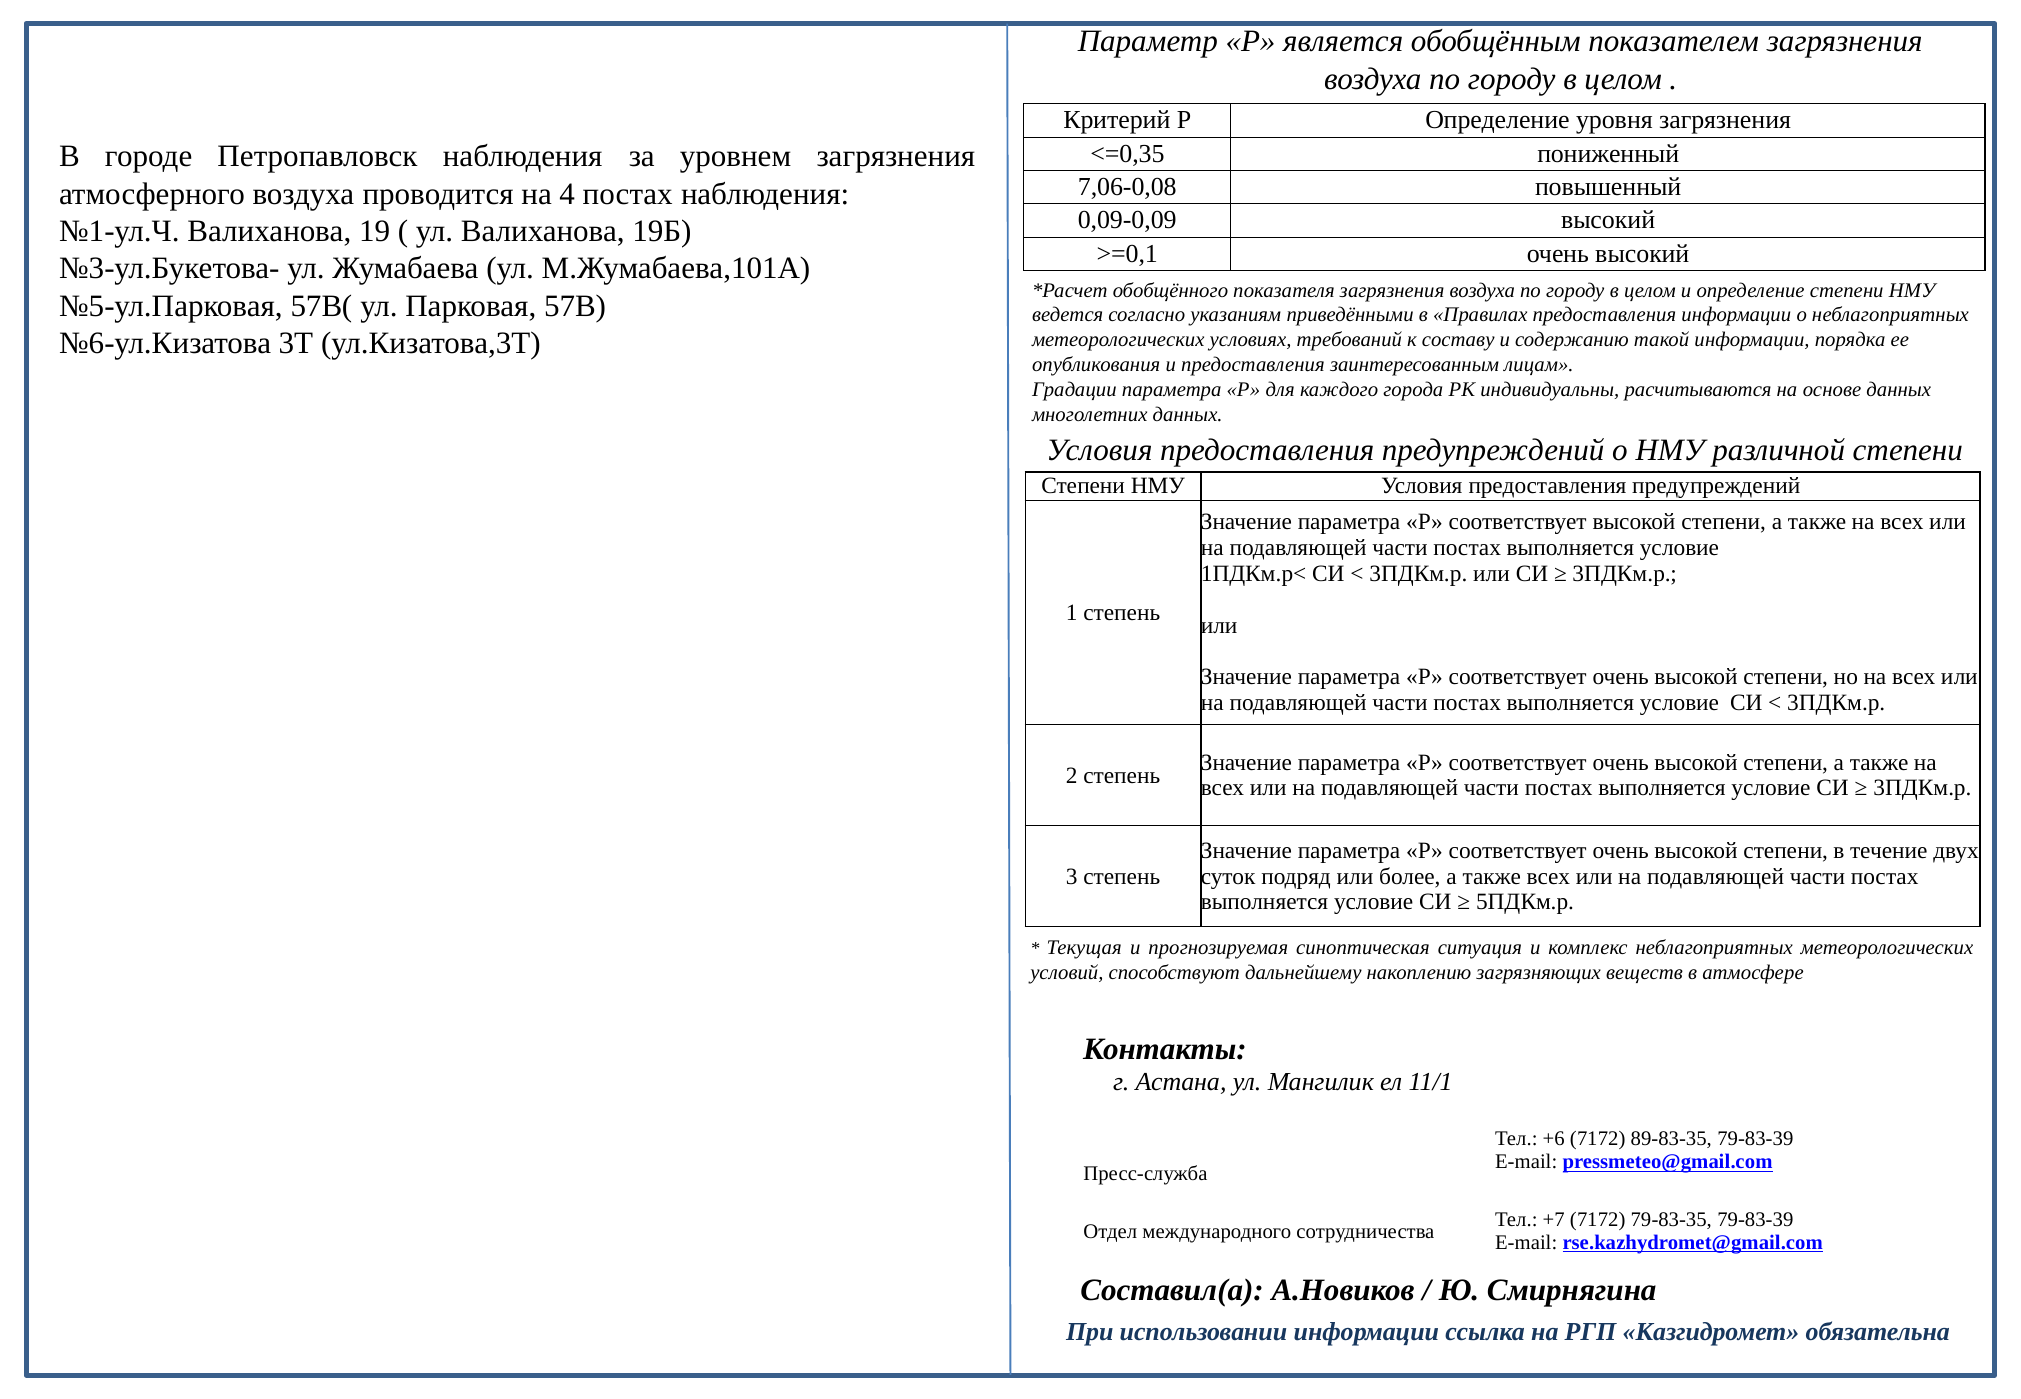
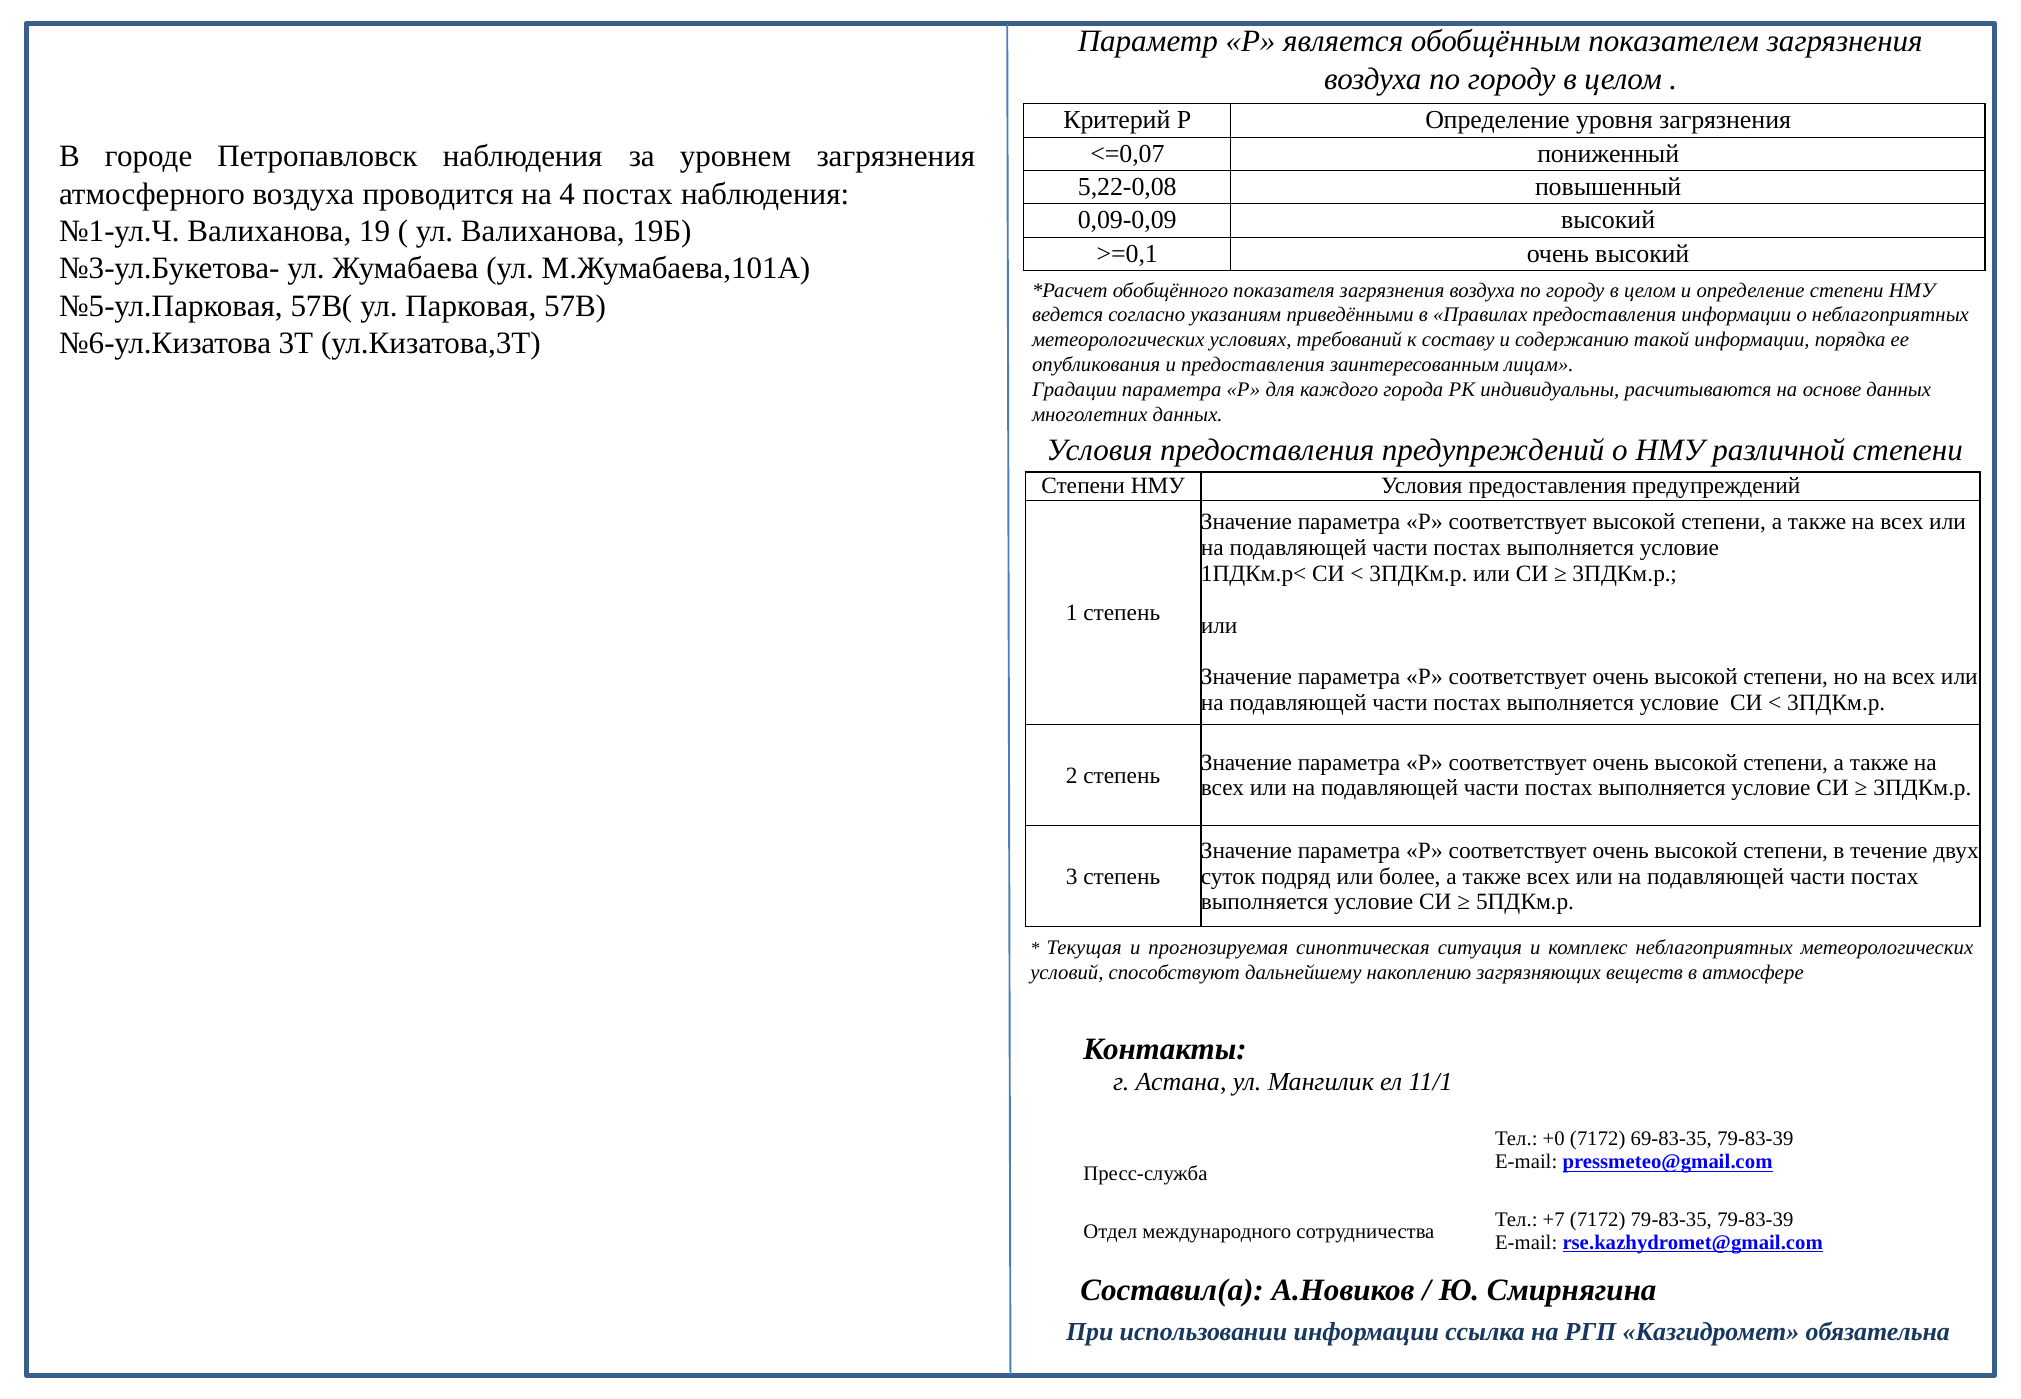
<=0,35: <=0,35 -> <=0,07 (1127, 154)
7,06-0,08: 7,06-0,08 -> 5,22-0,08 (1127, 187)
+6: +6 -> +0 (1554, 1139)
89-83-35: 89-83-35 -> 69-83-35 (1671, 1139)
